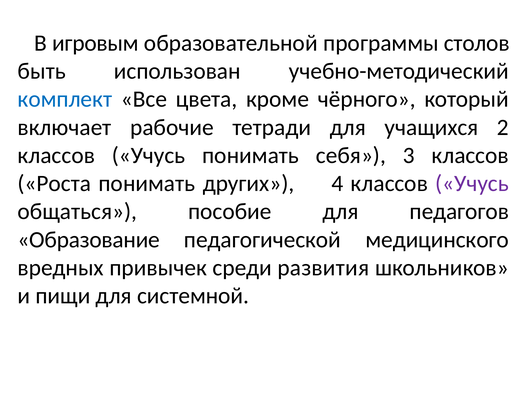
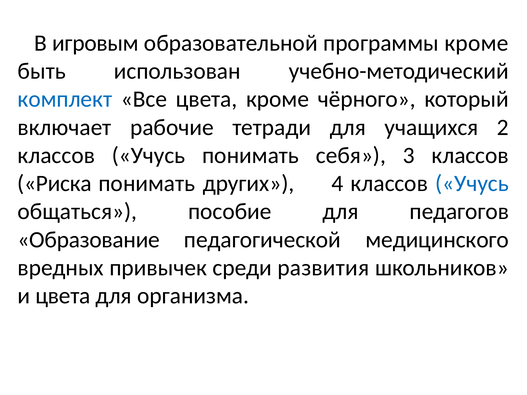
программы столов: столов -> кроме (477, 43)
Роста: Роста -> Риска (54, 184)
Учусь colour: purple -> blue (472, 184)
и пищи: пищи -> цвета (63, 296)
системной: системной -> организма (193, 296)
